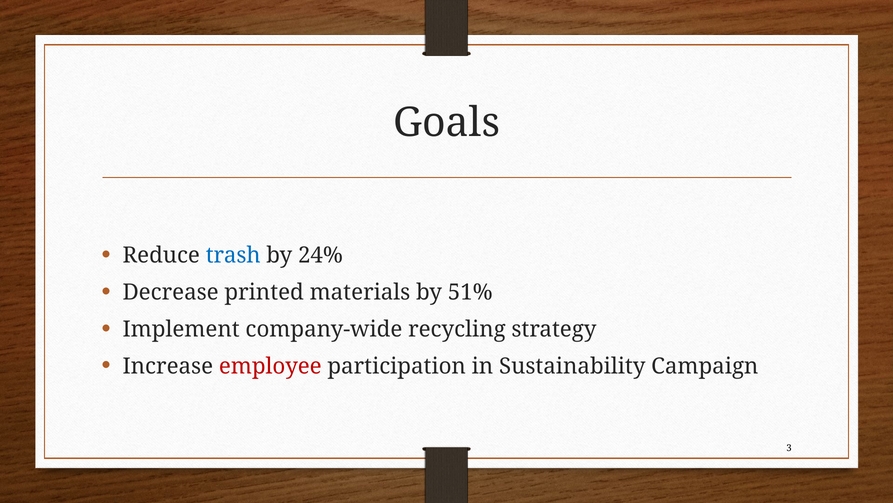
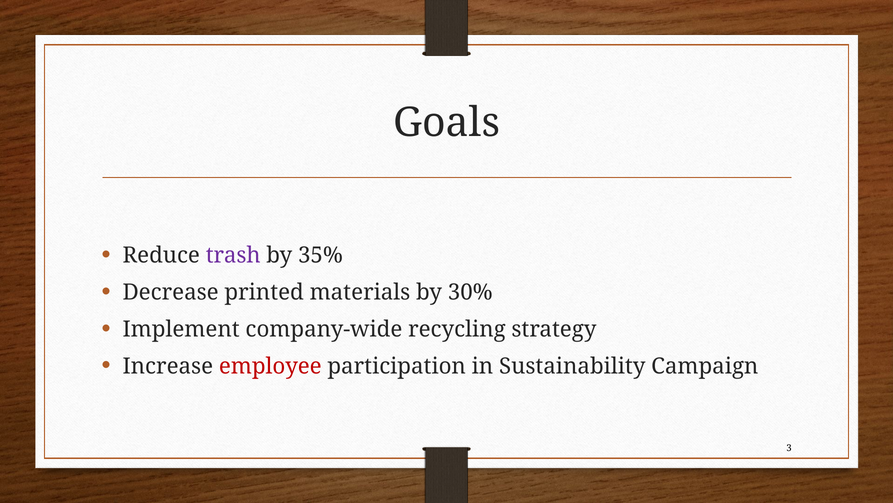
trash colour: blue -> purple (233, 255)
24%: 24% -> 35% (321, 255)
51%: 51% -> 30% (470, 292)
